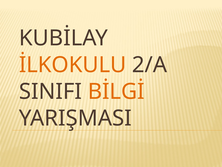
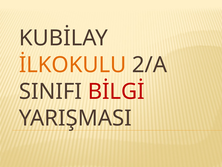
BİLGİ colour: orange -> red (116, 91)
